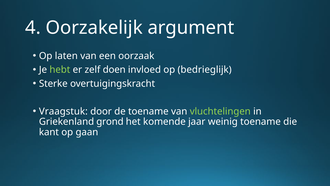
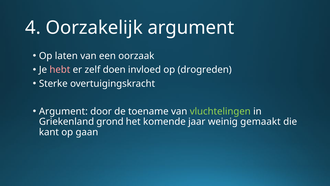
hebt colour: light green -> pink (60, 70)
bedrieglijk: bedrieglijk -> drogreden (205, 70)
Vraagstuk: Vraagstuk -> Argument (63, 111)
weinig toename: toename -> gemaakt (260, 122)
